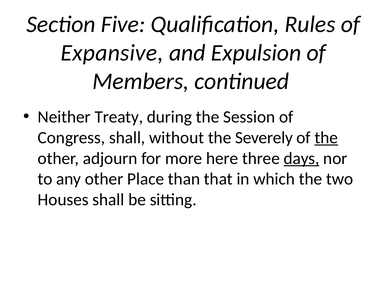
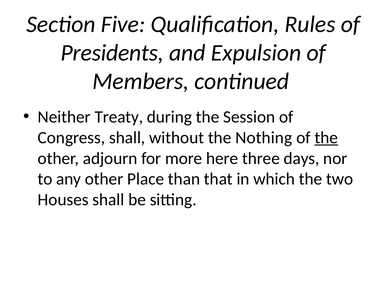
Expansive: Expansive -> Presidents (112, 53)
Severely: Severely -> Nothing (264, 137)
days underline: present -> none (302, 158)
